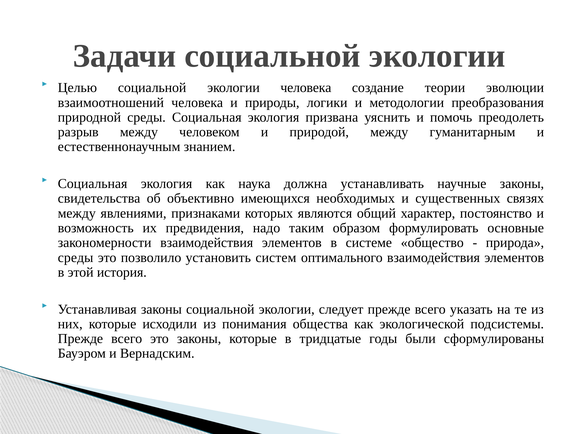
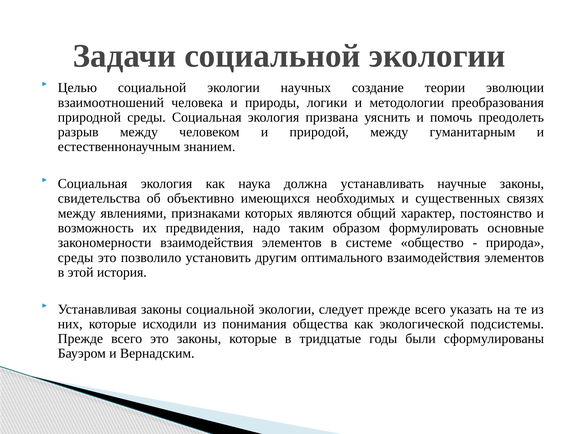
экологии человека: человека -> научных (306, 88)
систем: систем -> другим (276, 258)
